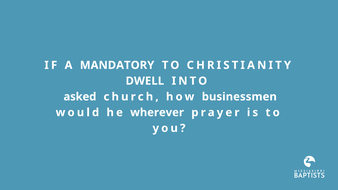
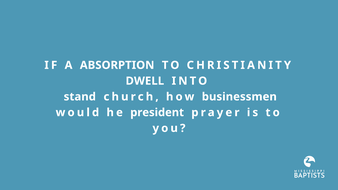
MANDATORY: MANDATORY -> ABSORPTION (117, 65)
asked: asked -> stand (80, 97)
wherever: wherever -> president (157, 113)
